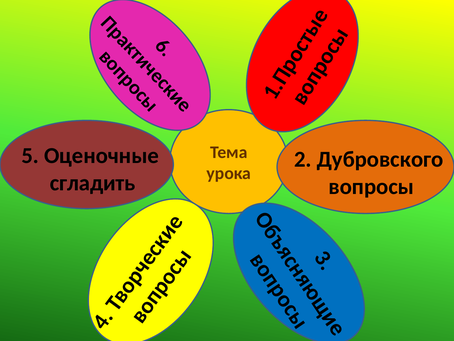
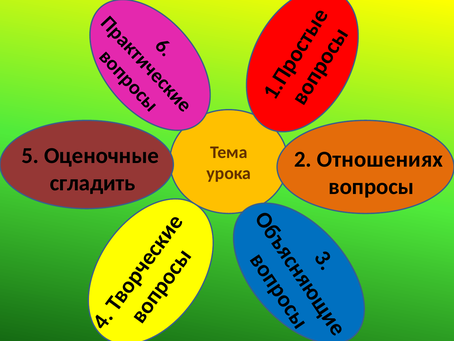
Дубровского: Дубровского -> Отношениях (380, 159)
